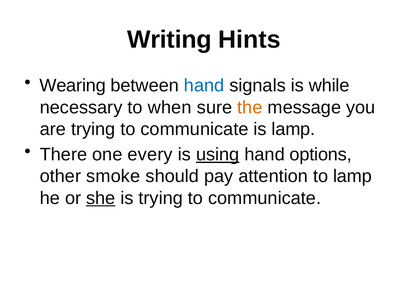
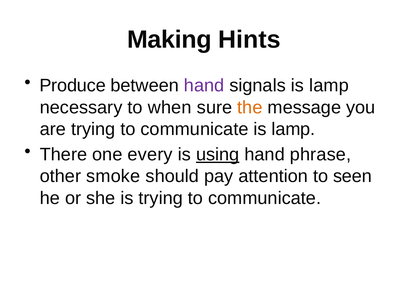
Writing: Writing -> Making (169, 39)
Wearing: Wearing -> Produce (73, 86)
hand colour: blue -> purple (204, 86)
signals is while: while -> lamp (329, 86)
options: options -> phrase (320, 155)
to lamp: lamp -> seen (352, 176)
she underline: present -> none (101, 198)
